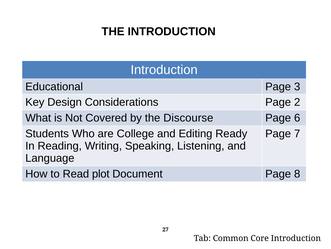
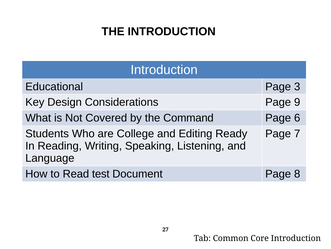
2: 2 -> 9 (297, 102)
Discourse: Discourse -> Command (188, 118)
plot: plot -> test (101, 173)
